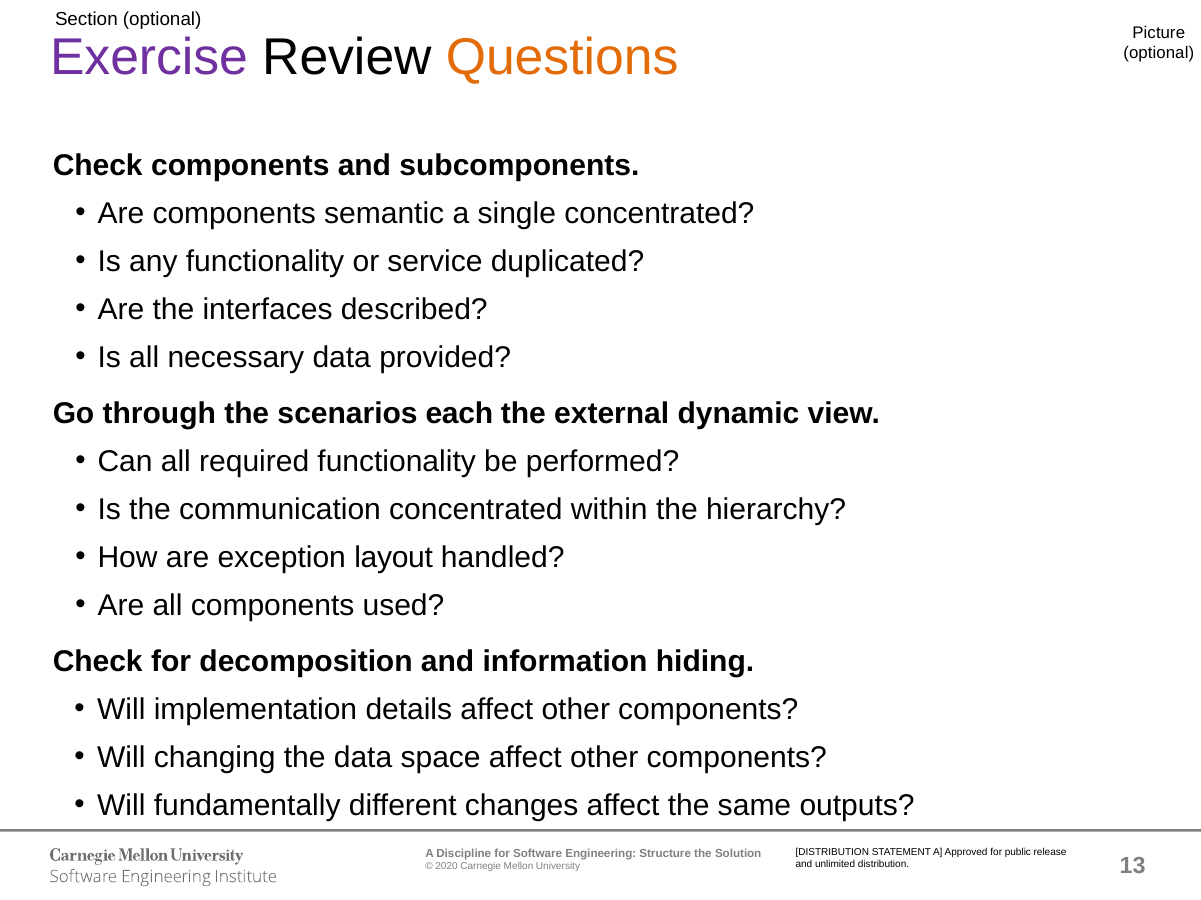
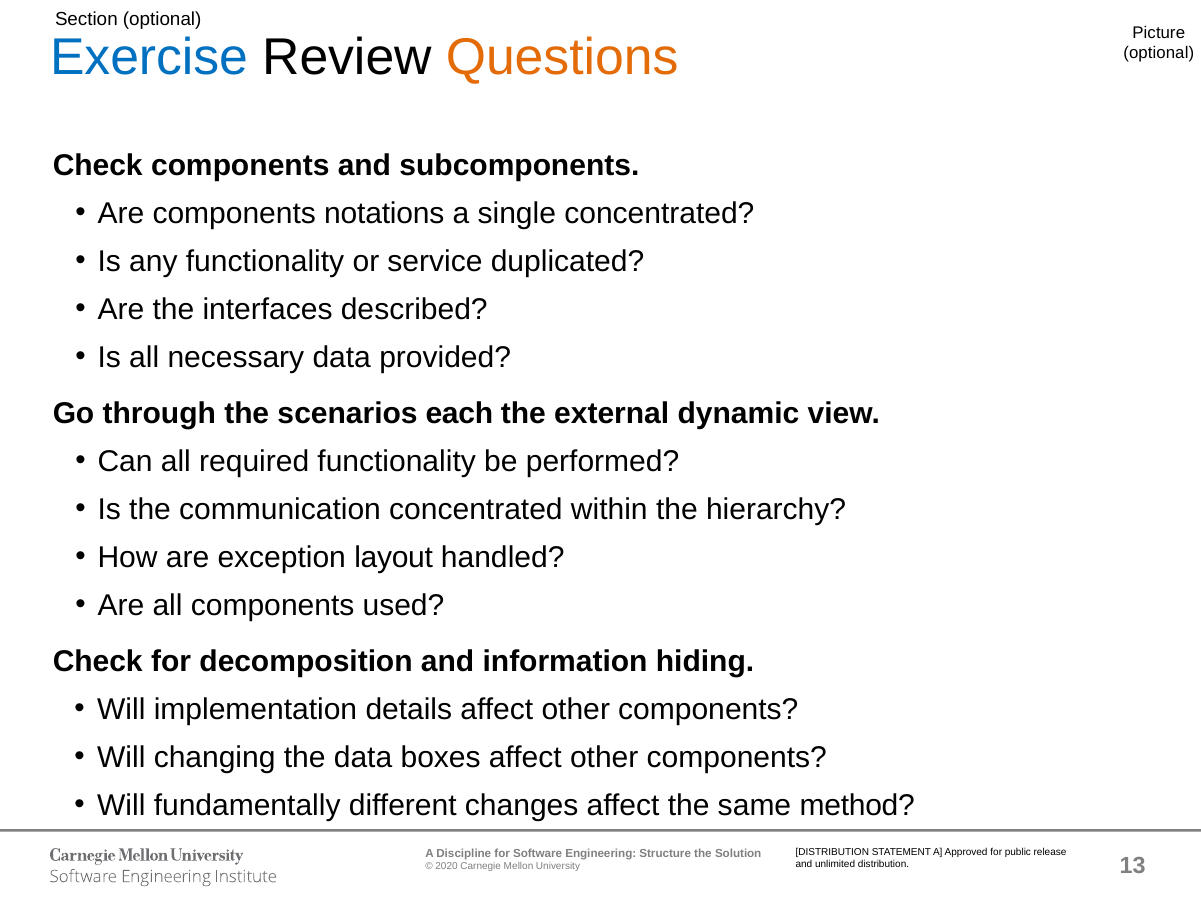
Exercise colour: purple -> blue (149, 58)
semantic: semantic -> notations (384, 214)
space: space -> boxes (441, 758)
outputs: outputs -> method (857, 806)
